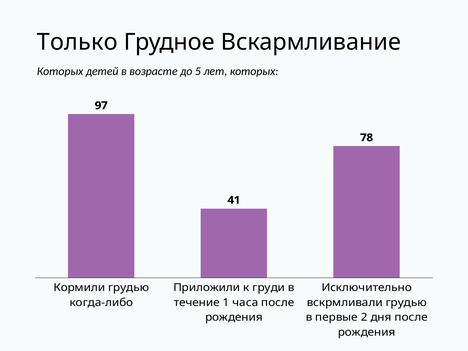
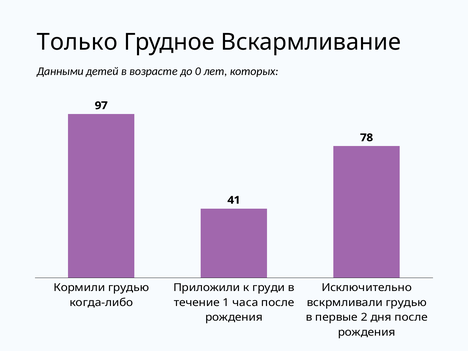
Которых: Которых -> Данными (60, 71)
5: 5 -> 0 (198, 71)
